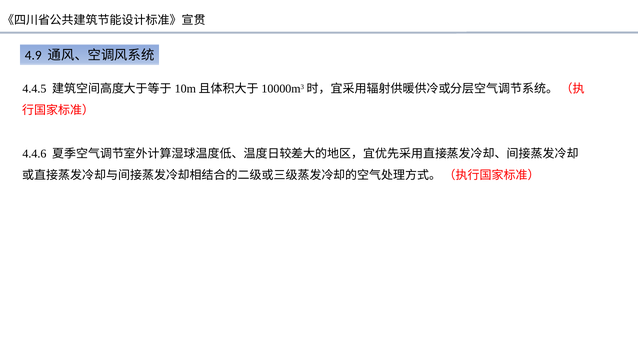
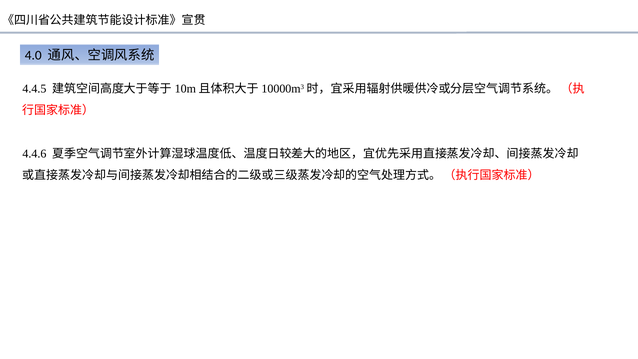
4.9: 4.9 -> 4.0 (33, 55)
